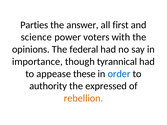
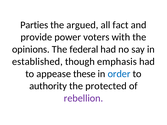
answer: answer -> argued (82, 25)
first: first -> fact (121, 25)
science: science -> provide (36, 37)
importance: importance -> established (37, 62)
tyrannical: tyrannical -> emphasis (117, 62)
expressed: expressed -> protected (106, 86)
rebellion colour: orange -> purple (83, 98)
